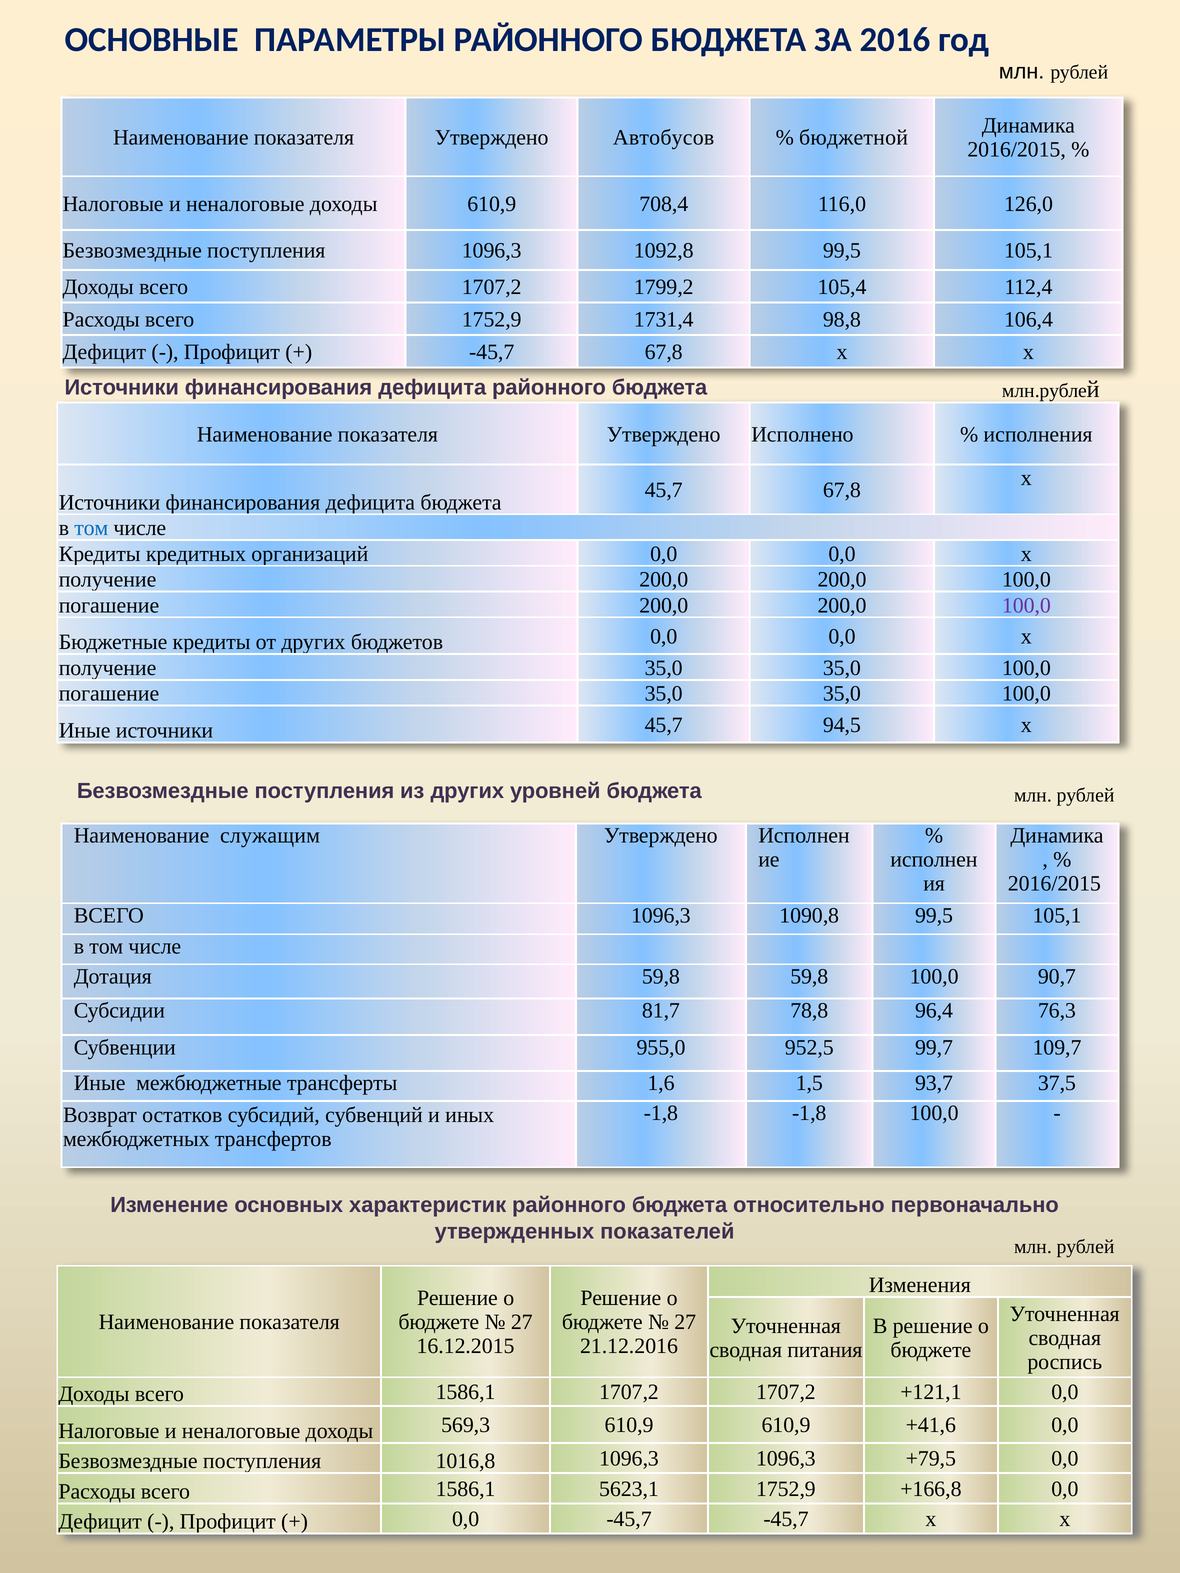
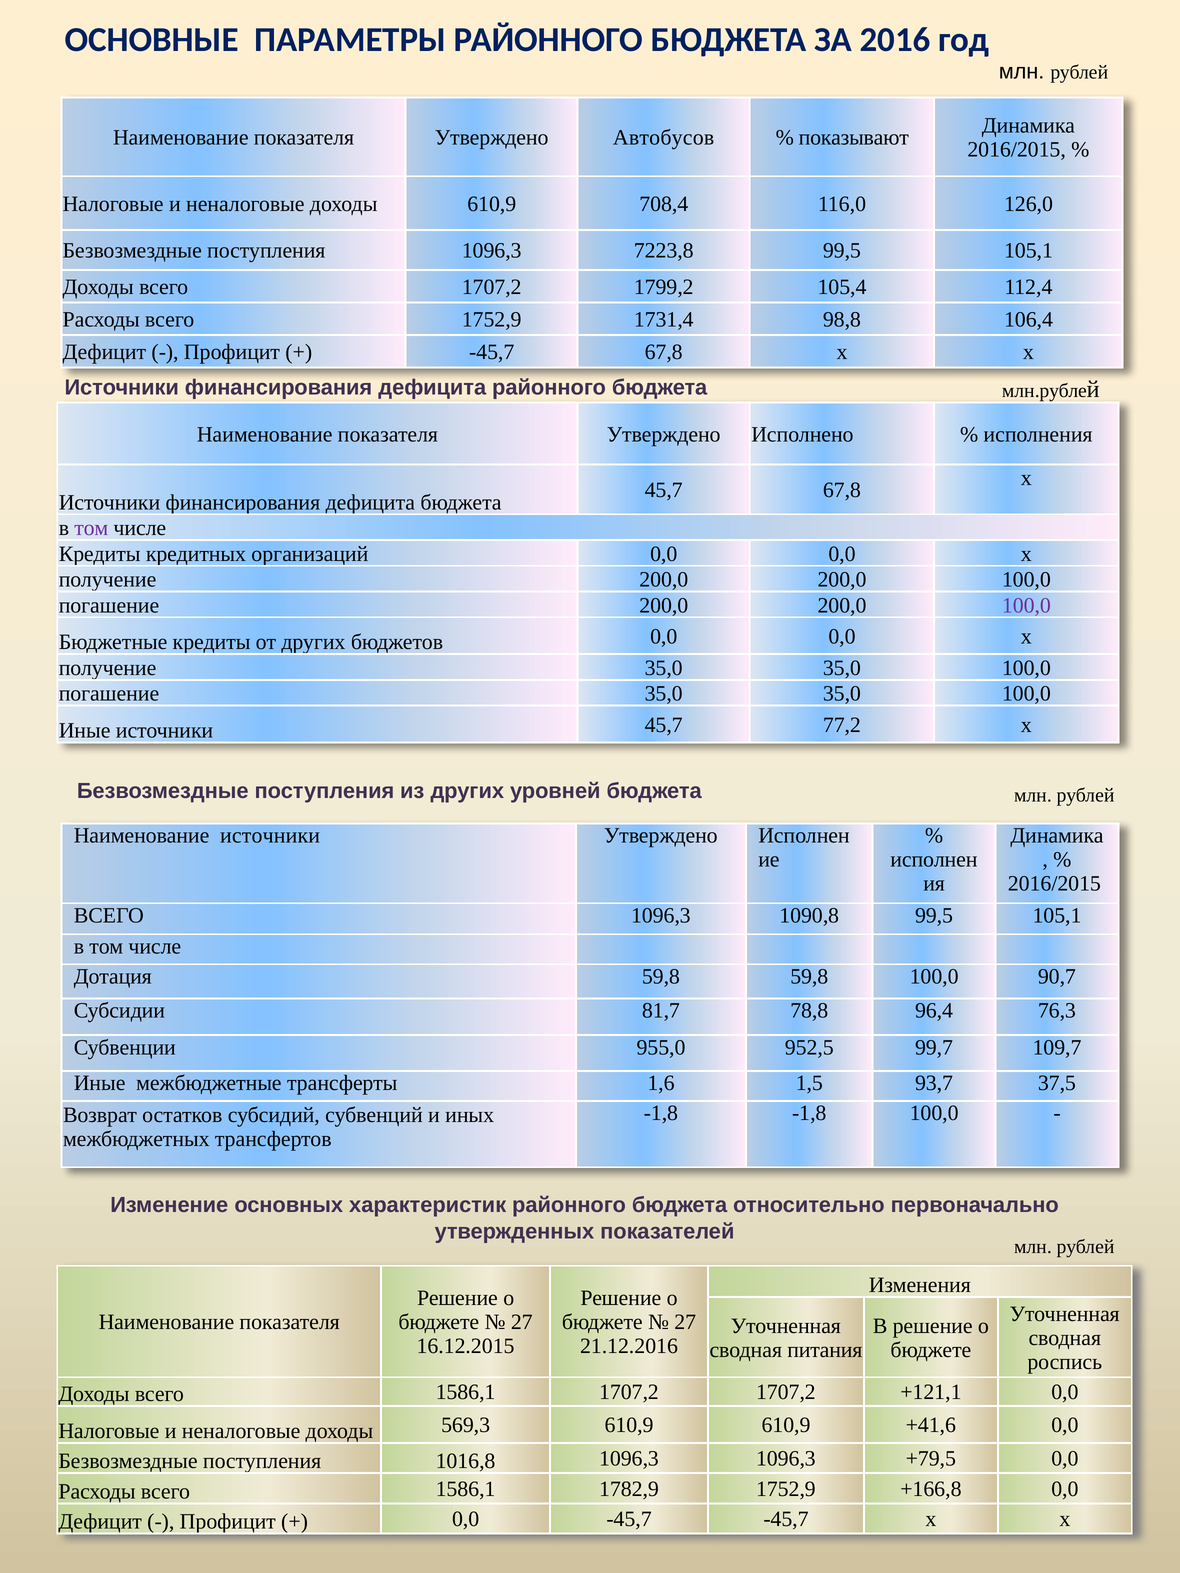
бюджетной: бюджетной -> показывают (854, 138)
1092,8: 1092,8 -> 7223,8 (664, 251)
том colour: blue -> purple (91, 528)
94,5: 94,5 -> 77,2 (842, 725)
Наименование служащим: служащим -> источники (270, 836)
5623,1: 5623,1 -> 1782,9 (629, 1489)
